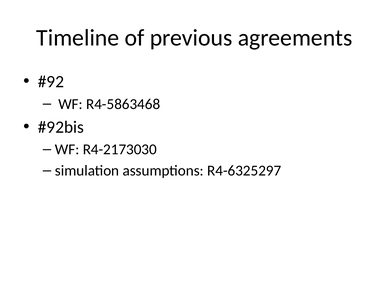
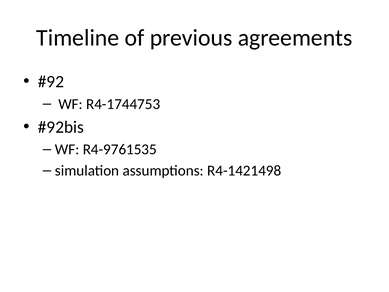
R4-5863468: R4-5863468 -> R4-1744753 (123, 104)
R4-2173030: R4-2173030 -> R4-9761535 (120, 149)
R4-6325297: R4-6325297 -> R4-1421498 (244, 171)
